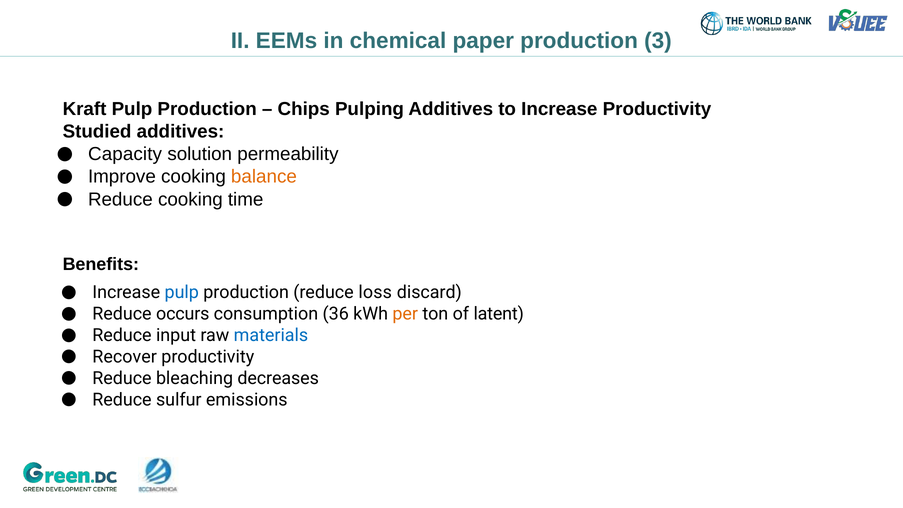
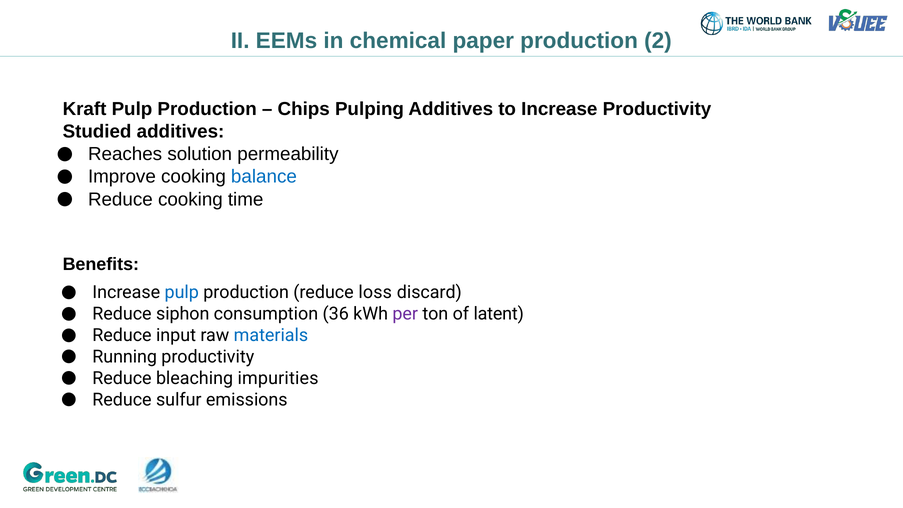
3: 3 -> 2 (658, 41)
Capacity: Capacity -> Reaches (125, 154)
balance colour: orange -> blue (264, 177)
occurs: occurs -> siphon (183, 314)
per colour: orange -> purple (405, 314)
Recover: Recover -> Running (125, 357)
decreases: decreases -> impurities (278, 378)
